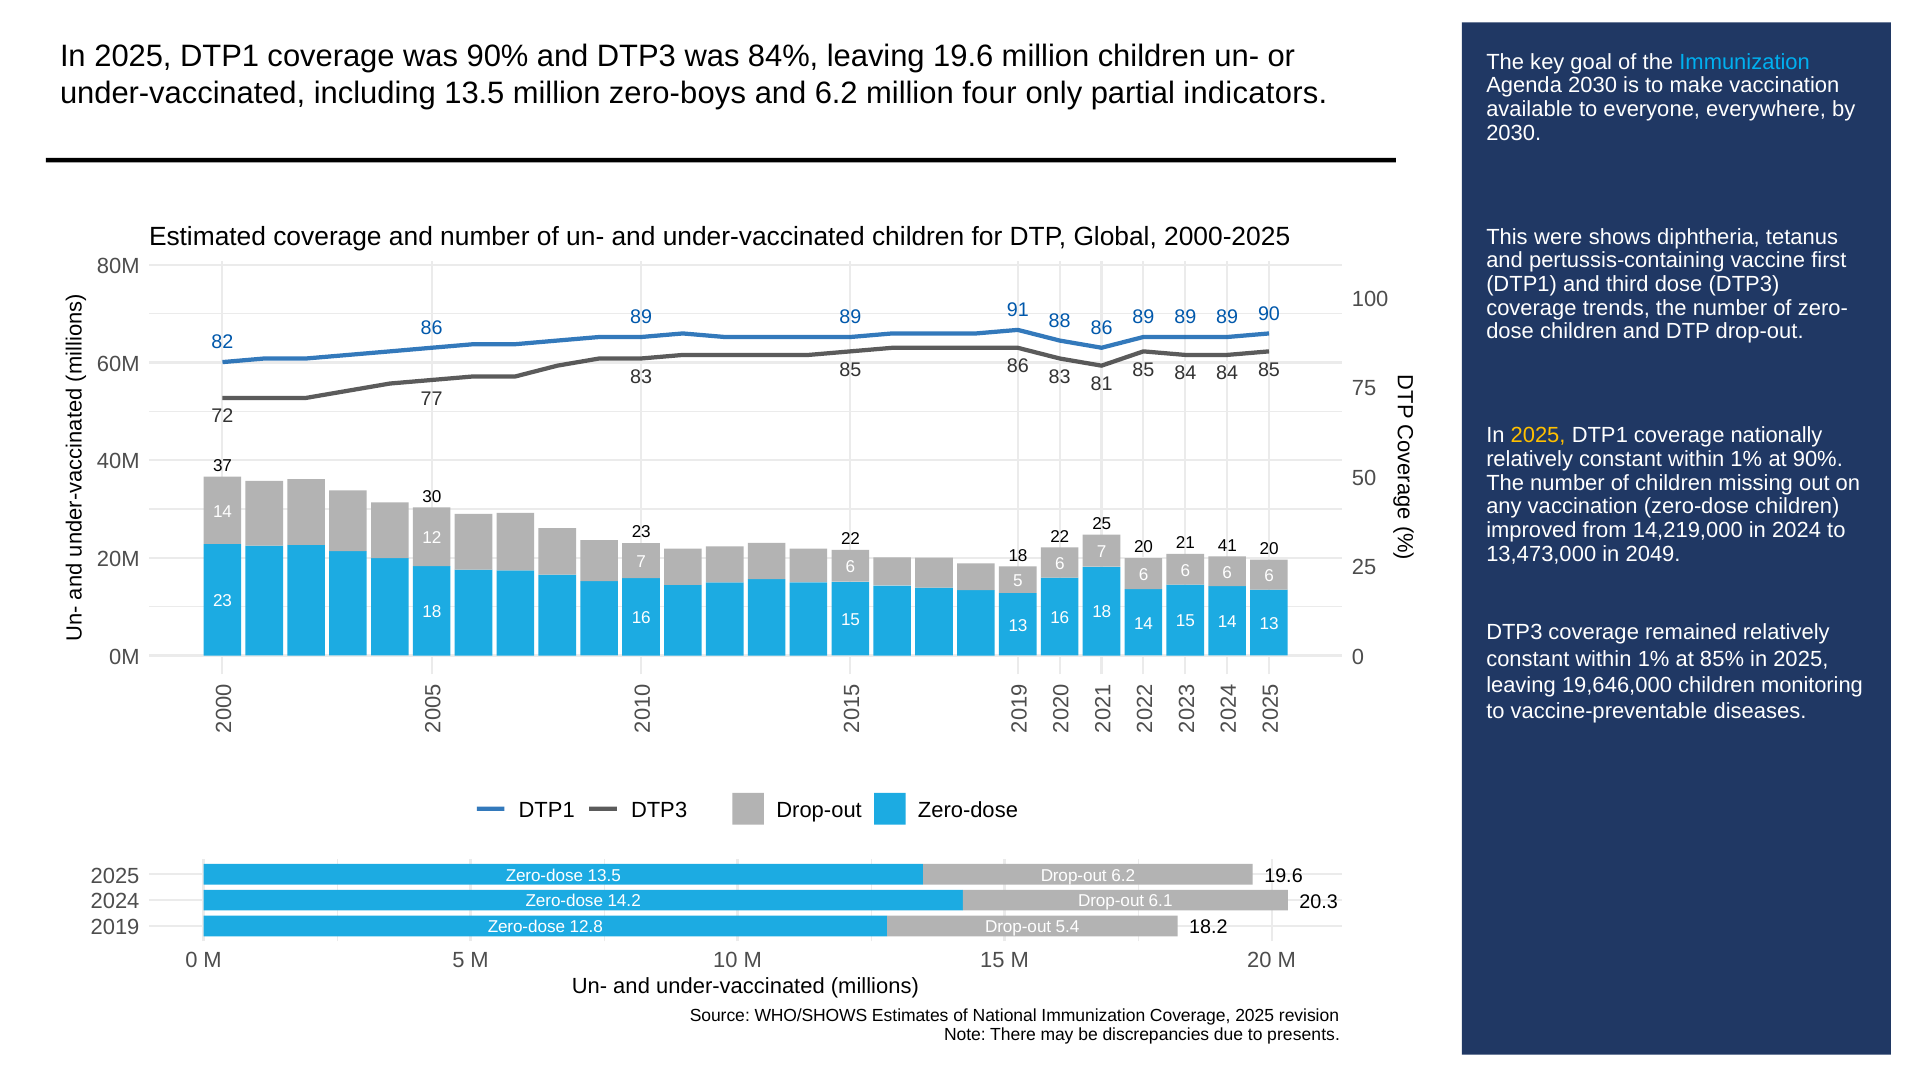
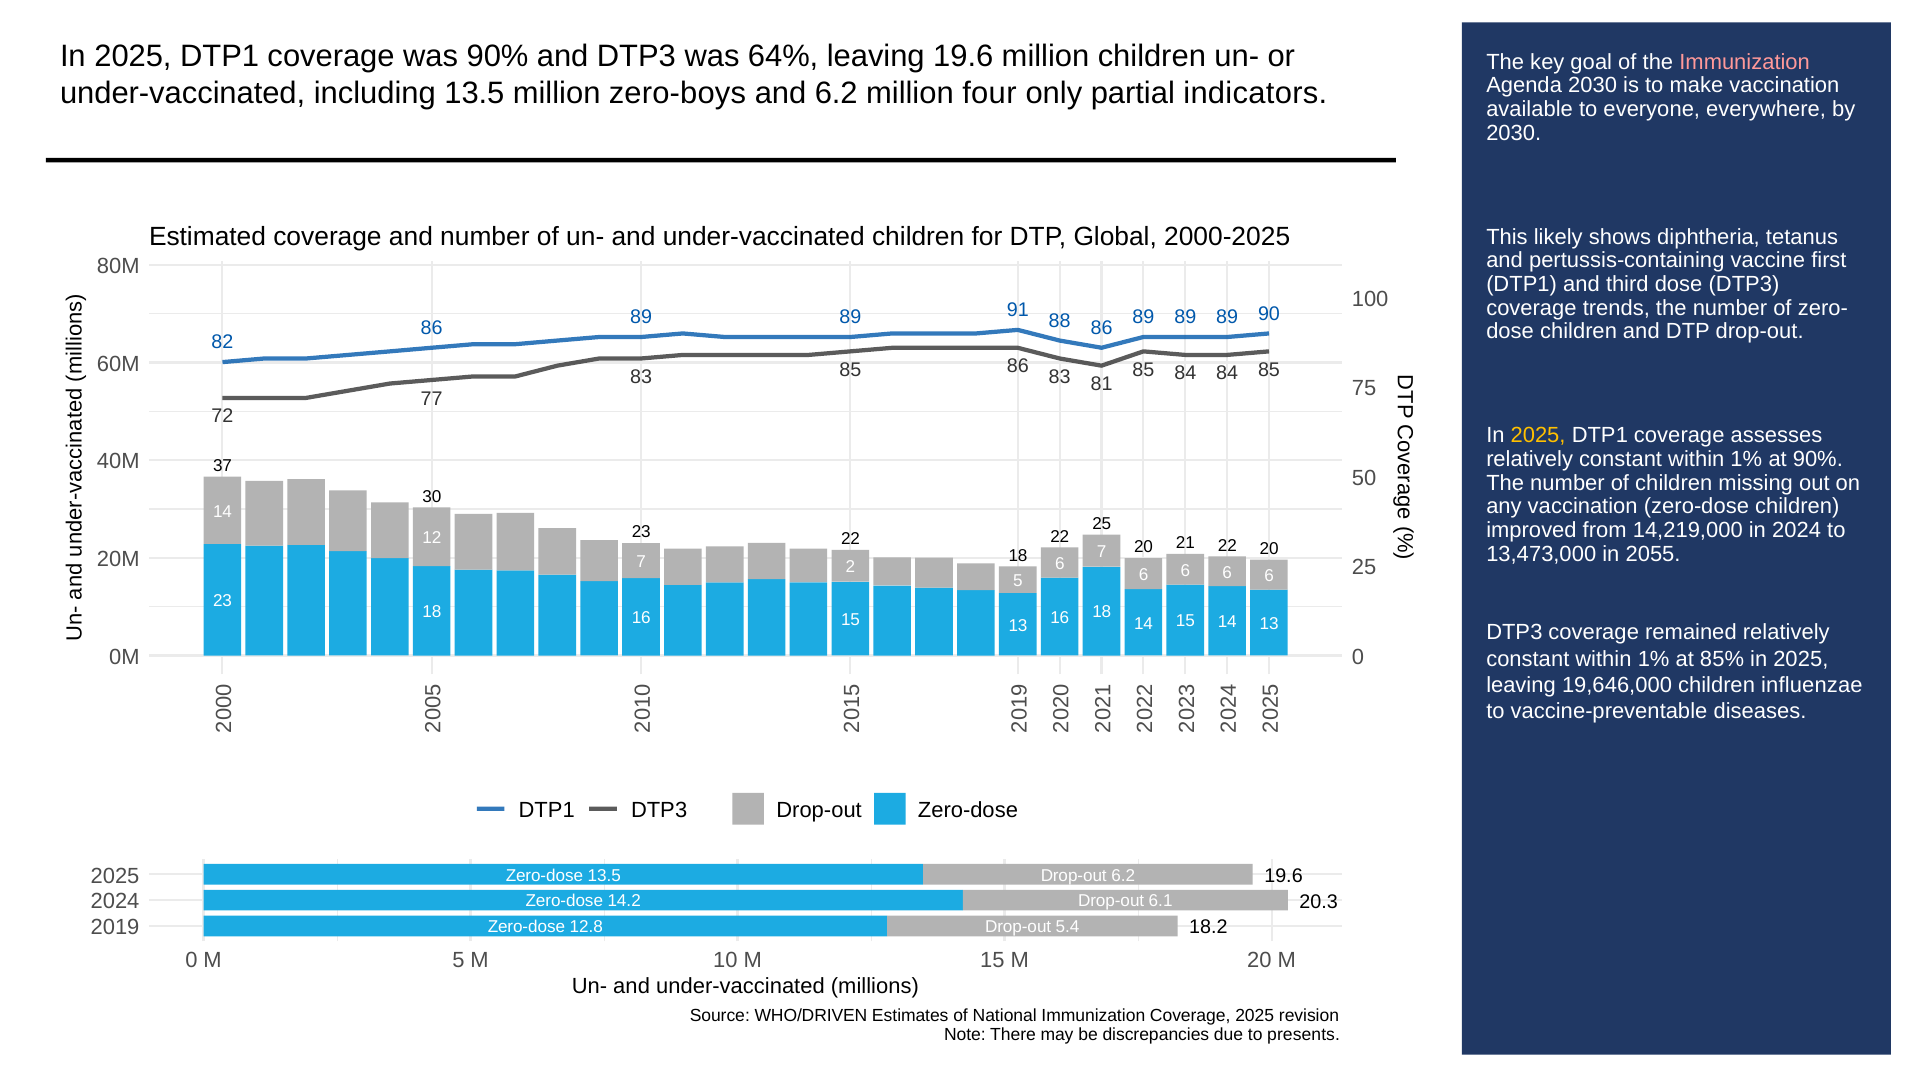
84%: 84% -> 64% (783, 57)
Immunization colour: light blue -> pink (1745, 62)
were: were -> likely (1558, 237)
nationally: nationally -> assesses (1776, 436)
21 41: 41 -> 22 (1227, 545)
2049: 2049 -> 2055 (1653, 554)
6: 6 -> 2 (850, 567)
monitoring: monitoring -> influenzae (1812, 685)
WHO/SHOWS: WHO/SHOWS -> WHO/DRIVEN (811, 1016)
